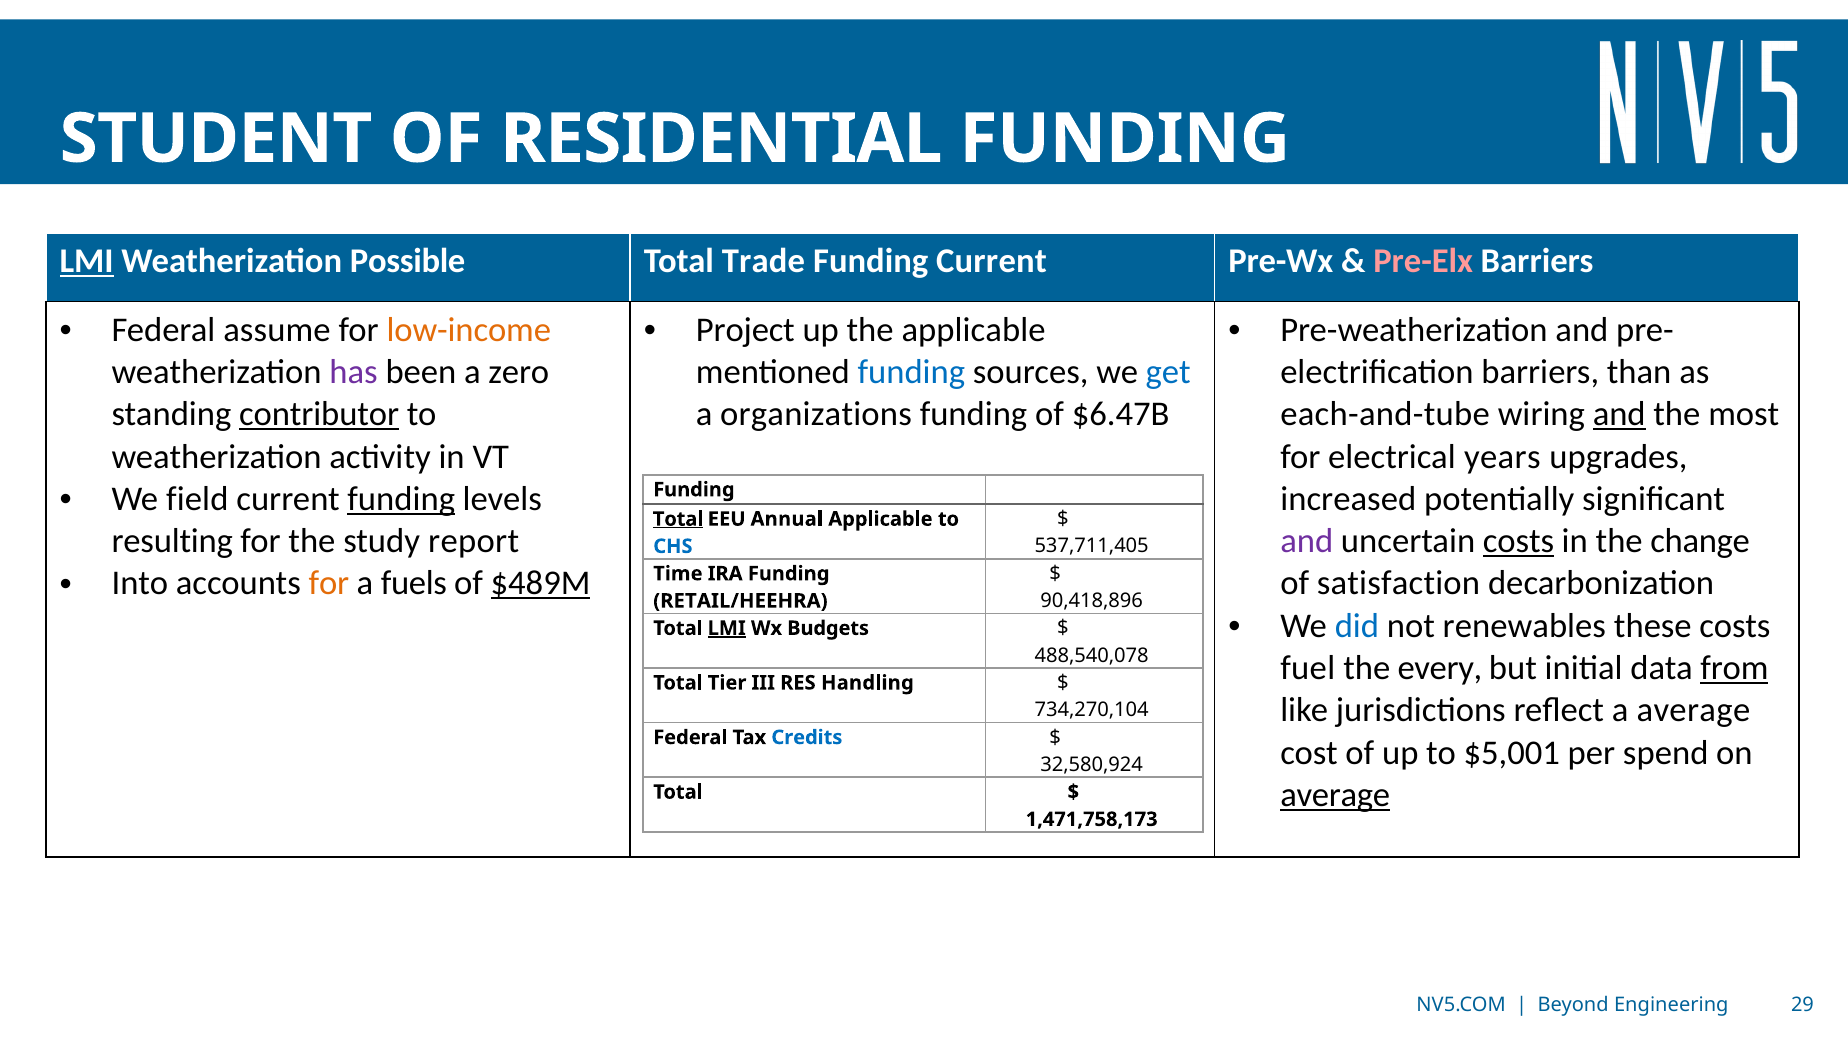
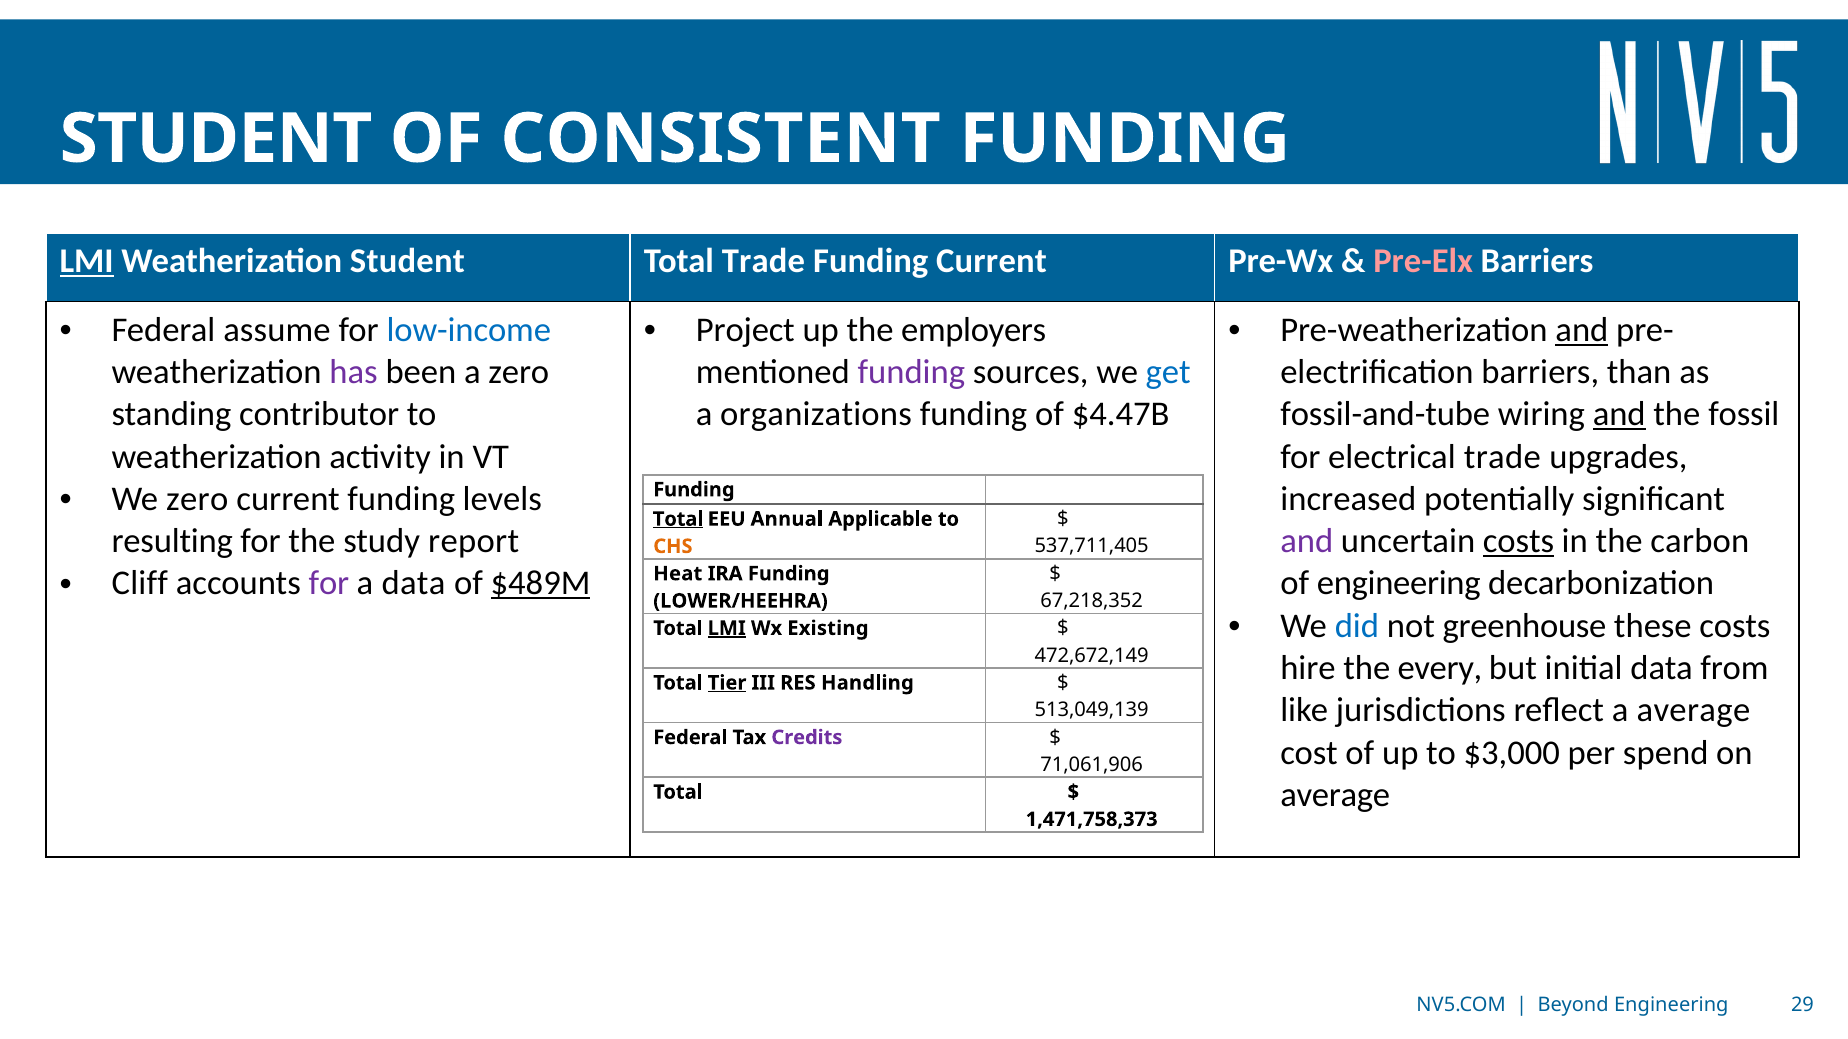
RESIDENTIAL: RESIDENTIAL -> CONSISTENT (721, 139)
Weatherization Possible: Possible -> Student (407, 262)
low-income colour: orange -> blue (469, 330)
the applicable: applicable -> employers (974, 330)
and underline: none -> present (1582, 330)
funding colour: blue -> purple (911, 372)
contributor underline: present -> none (319, 415)
$6.47B: $6.47B -> $4.47B (1121, 415)
each-and-tube: each-and-tube -> fossil-and-tube (1385, 415)
most: most -> fossil (1744, 415)
electrical years: years -> trade (1502, 457)
We field: field -> zero (197, 499)
funding underline: present -> none (401, 499)
change: change -> carbon (1700, 541)
CHS colour: blue -> orange (673, 547)
Into: Into -> Cliff (140, 584)
for colour: orange -> purple (329, 584)
a fuels: fuels -> data (414, 584)
of satisfaction: satisfaction -> engineering (1399, 584)
Time: Time -> Heat (678, 574)
90,418,896: 90,418,896 -> 67,218,352 (1092, 601)
RETAIL/HEEHRA: RETAIL/HEEHRA -> LOWER/HEEHRA (740, 601)
renewables: renewables -> greenhouse (1525, 626)
Budgets: Budgets -> Existing (828, 629)
488,540,078: 488,540,078 -> 472,672,149 (1092, 656)
fuel: fuel -> hire (1308, 668)
from underline: present -> none (1734, 668)
Tier underline: none -> present (727, 683)
734,270,104: 734,270,104 -> 513,049,139 (1092, 710)
Credits colour: blue -> purple (807, 738)
$5,001: $5,001 -> $3,000 (1512, 753)
32,580,924: 32,580,924 -> 71,061,906 (1092, 765)
average underline: present -> none (1335, 795)
1,471,758,173: 1,471,758,173 -> 1,471,758,373 (1092, 820)
